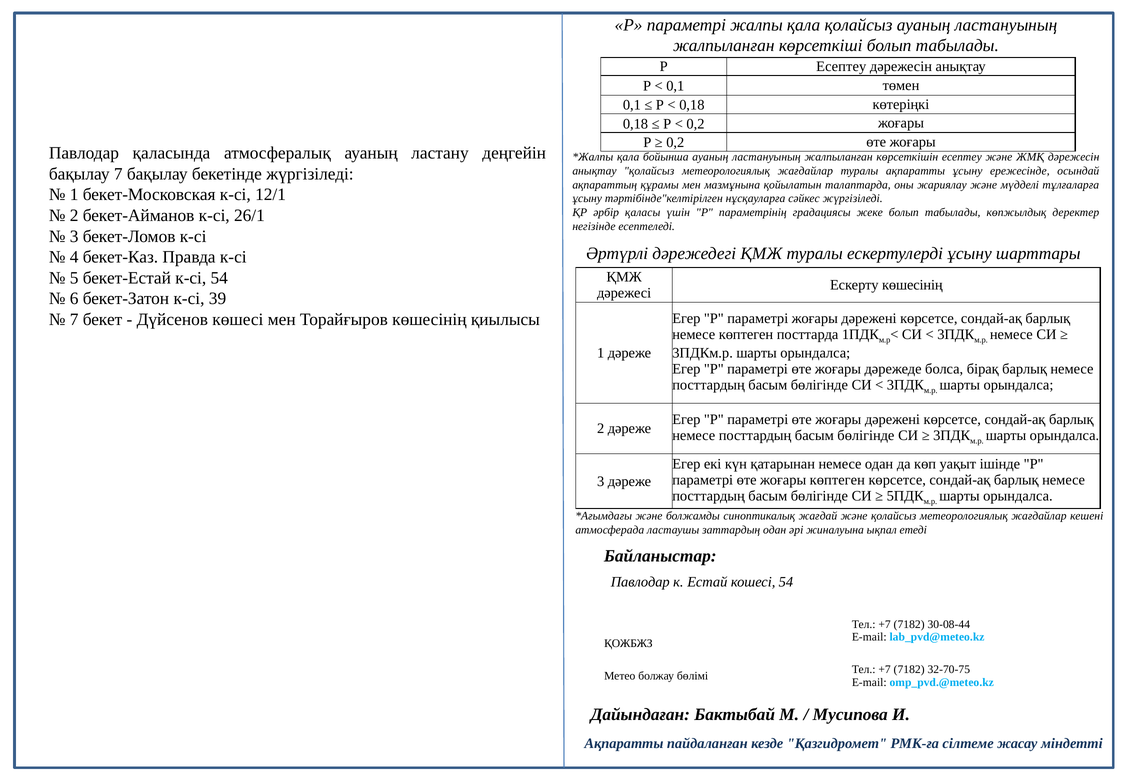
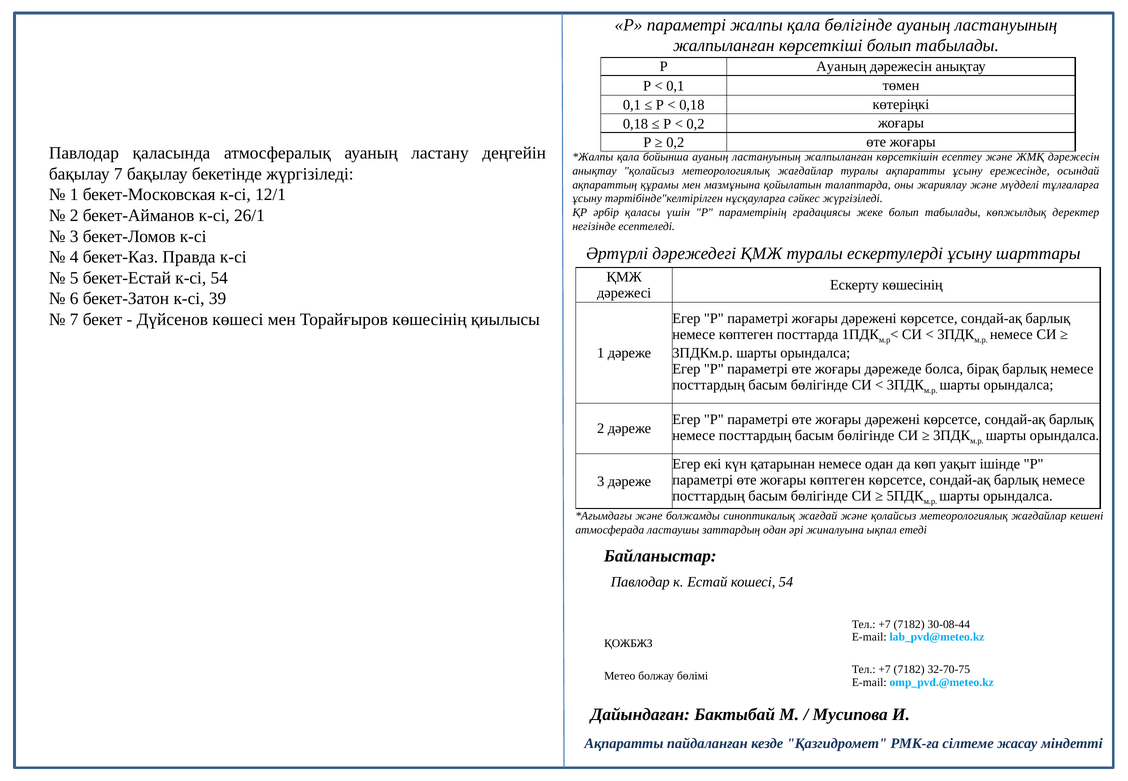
қала қолайсыз: қолайсыз -> бөлігінде (858, 25)
Р Есептеу: Есептеу -> Ауаның (841, 67)
